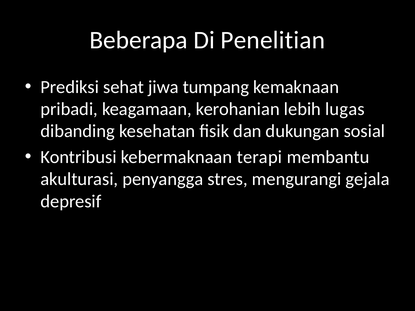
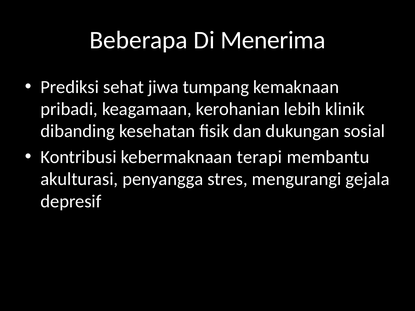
Penelitian: Penelitian -> Menerima (273, 40)
lugas: lugas -> klinik (345, 109)
